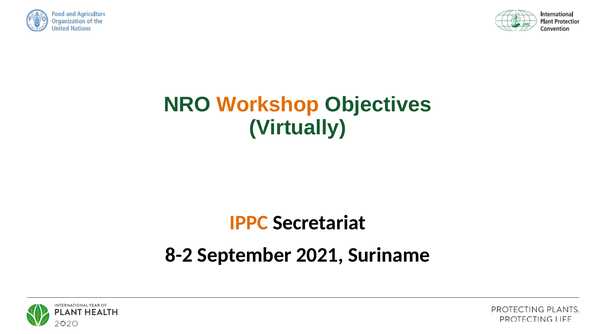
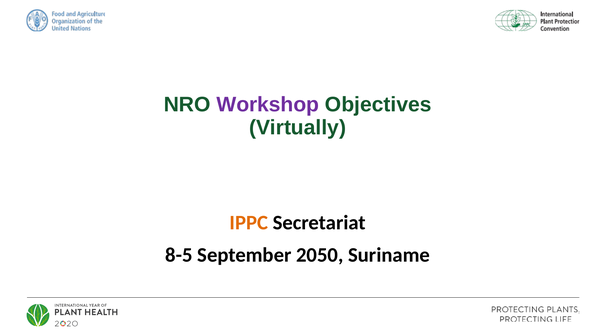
Workshop colour: orange -> purple (268, 105)
8-2: 8-2 -> 8-5 (179, 255)
2021: 2021 -> 2050 (320, 255)
